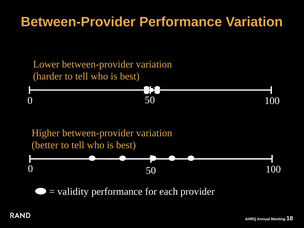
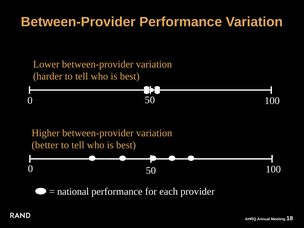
validity: validity -> national (73, 192)
